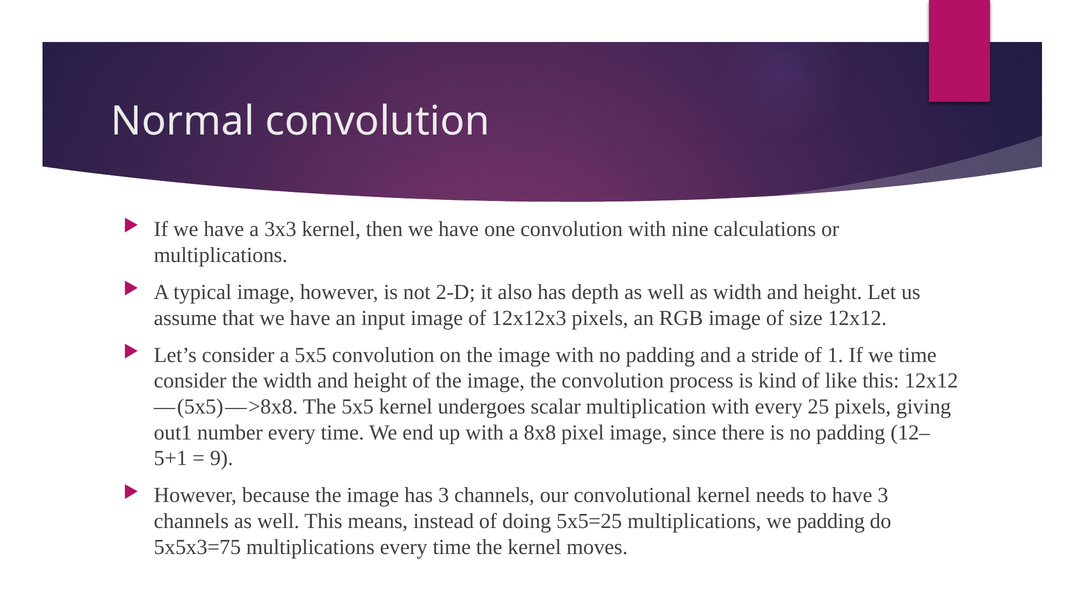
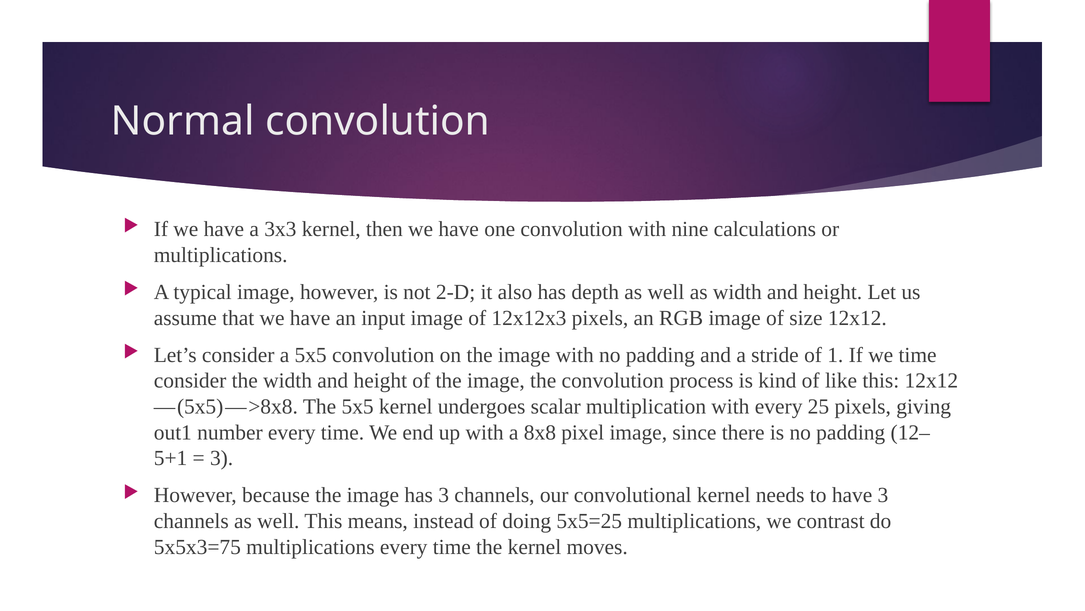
9: 9 -> 3 (222, 458)
we padding: padding -> contrast (831, 521)
